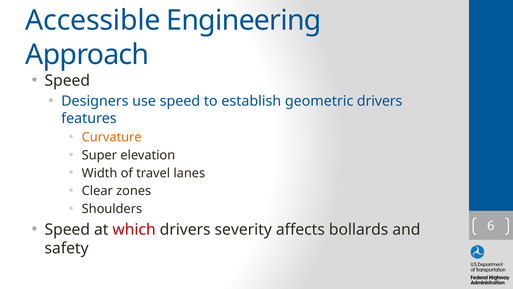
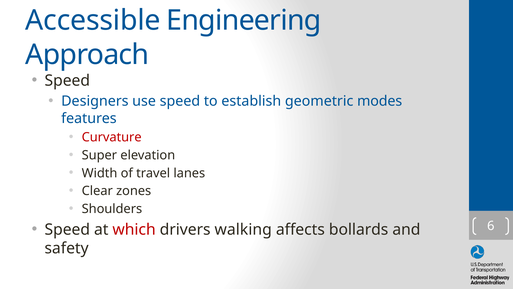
geometric drivers: drivers -> modes (380, 101)
Curvature colour: orange -> red (112, 137)
severity: severity -> walking (243, 229)
